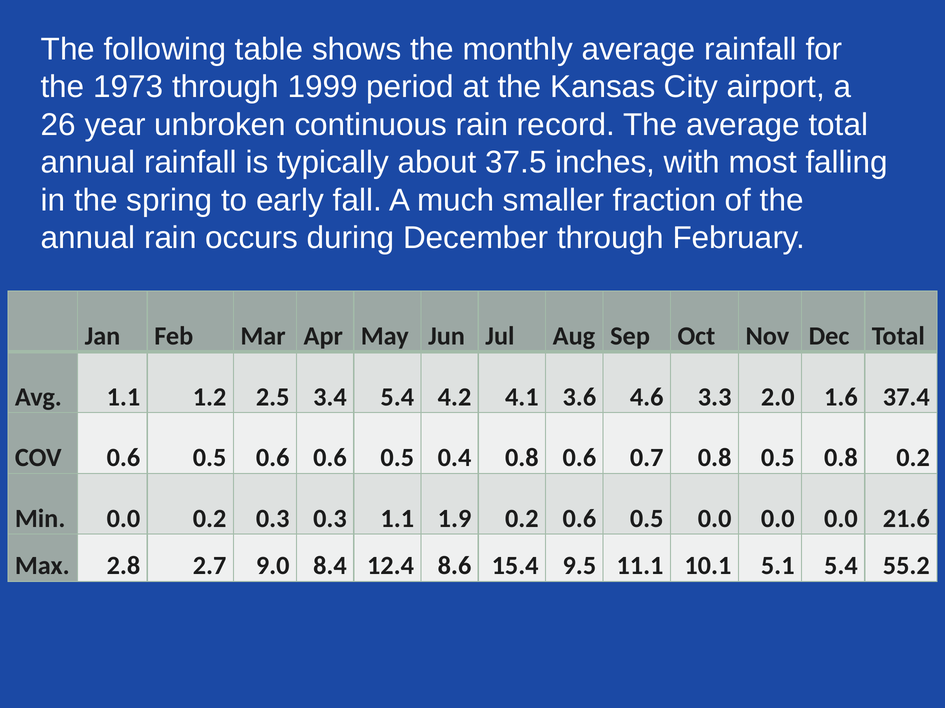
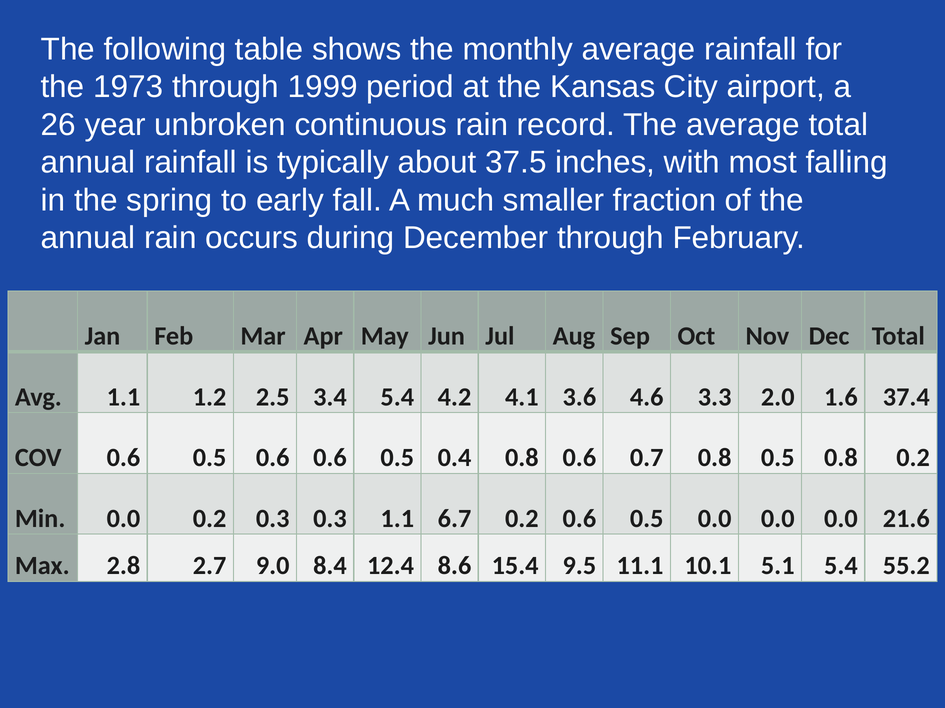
1.9: 1.9 -> 6.7 (455, 519)
